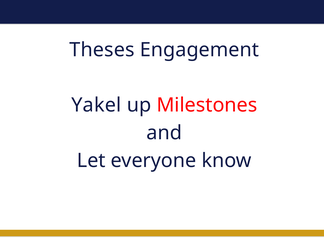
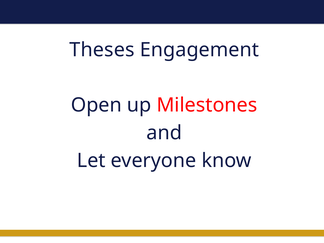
Yakel: Yakel -> Open (96, 105)
